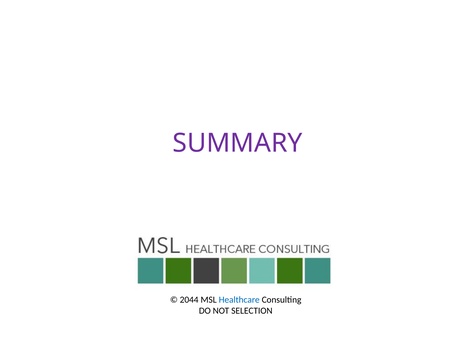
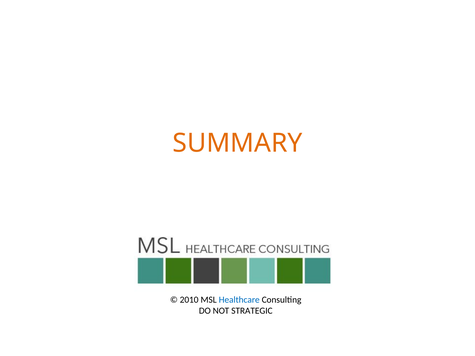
SUMMARY colour: purple -> orange (238, 143)
2044: 2044 -> 2010 (189, 300)
SELECTION: SELECTION -> STRATEGIC (252, 311)
